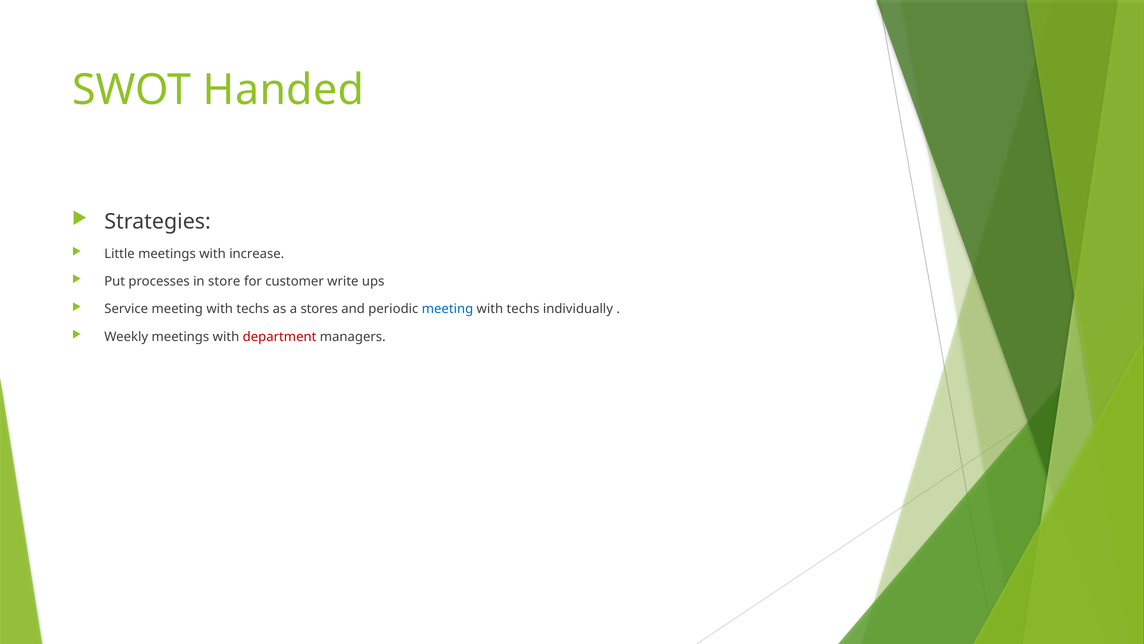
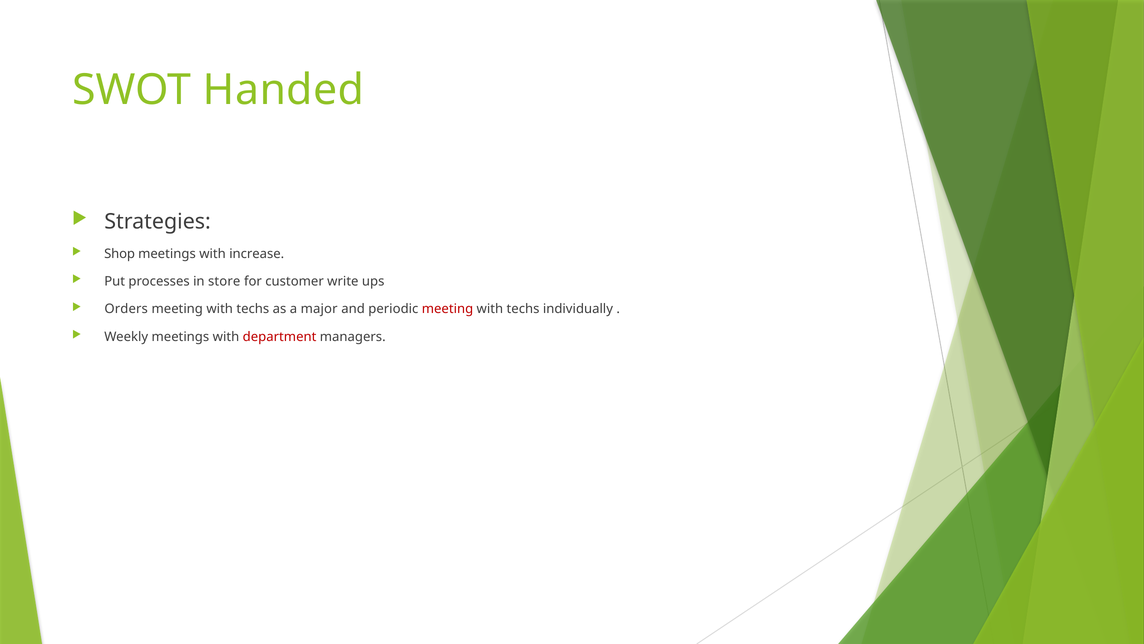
Little: Little -> Shop (120, 253)
Service: Service -> Orders (126, 309)
stores: stores -> major (319, 309)
meeting colour: blue -> red (448, 309)
